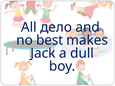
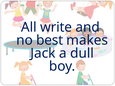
дело: дело -> write (56, 27)
